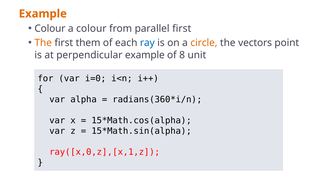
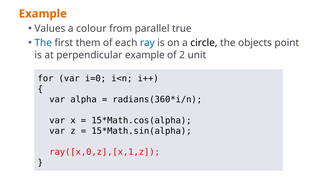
Colour: Colour -> Values (50, 29)
parallel first: first -> true (182, 29)
The colour: orange -> blue (43, 43)
circle colour: orange -> black (204, 43)
vectors: vectors -> objects (255, 43)
8: 8 -> 2 (182, 55)
